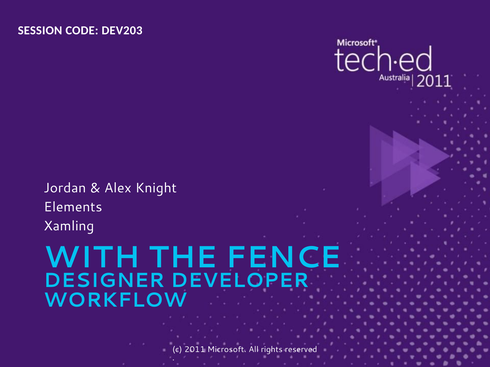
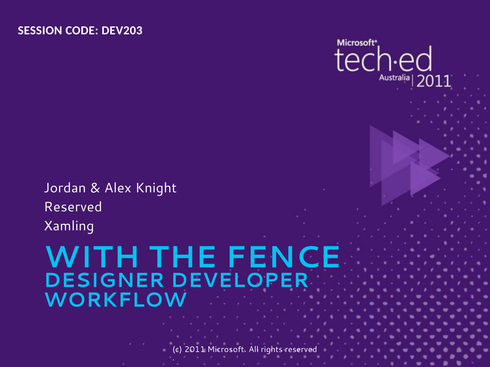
Elements: Elements -> Reserved (73, 207)
